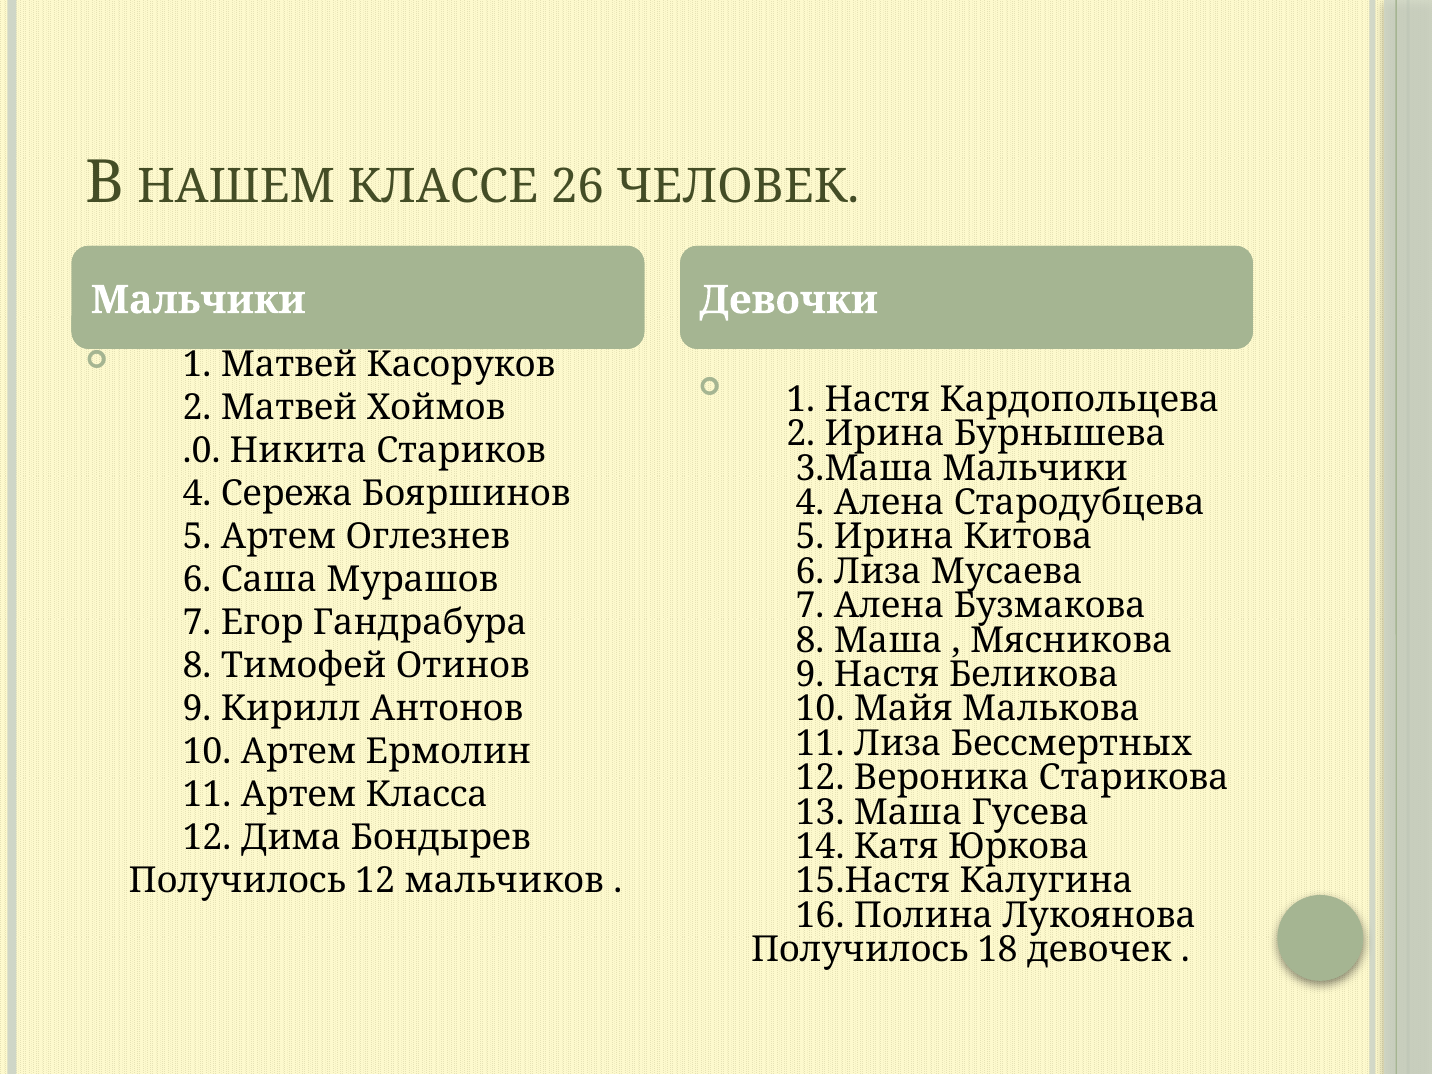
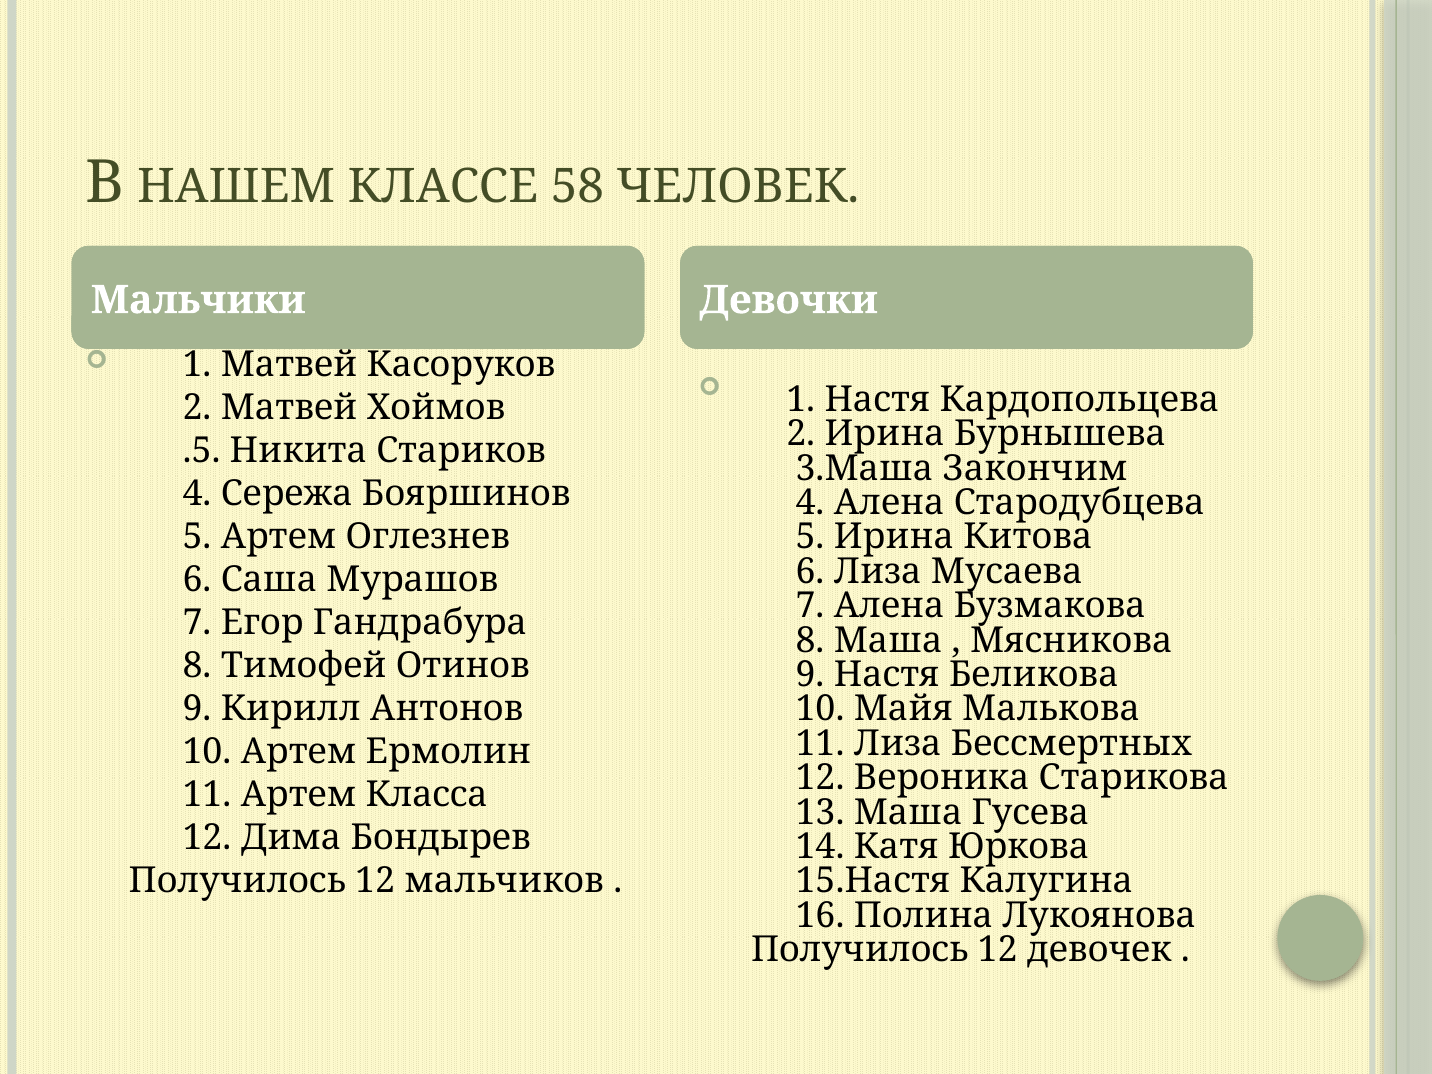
26: 26 -> 58 (577, 187)
.0: .0 -> .5 (202, 451)
3.Маша Мальчики: Мальчики -> Закончим (1035, 468)
18: 18 -> 12 (998, 950)
